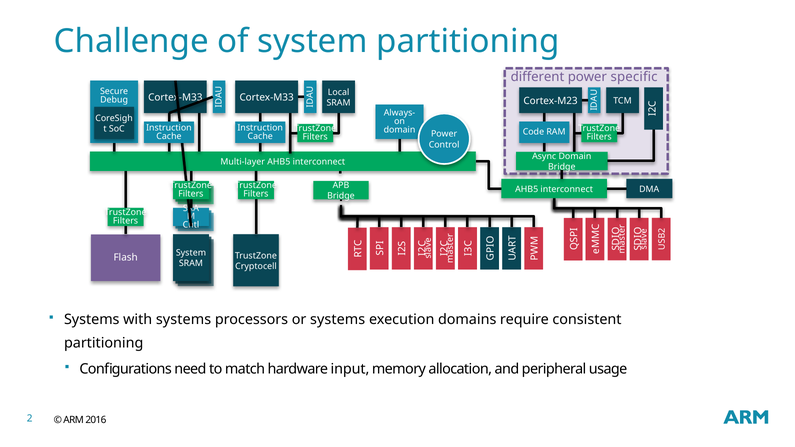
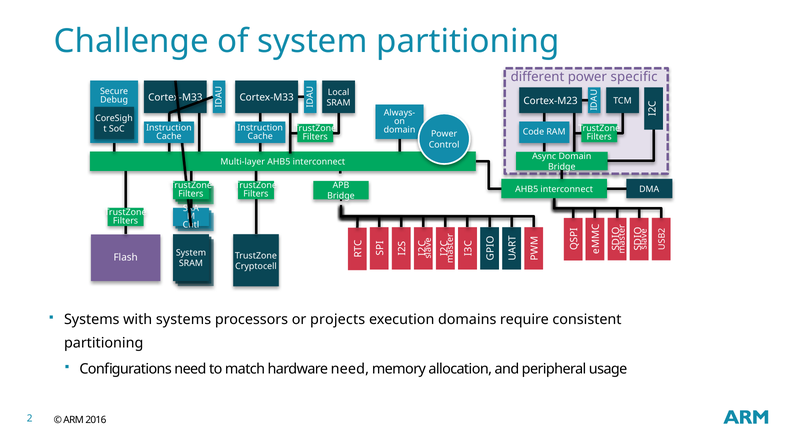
or systems: systems -> projects (338, 320)
hardware input: input -> need (350, 369)
